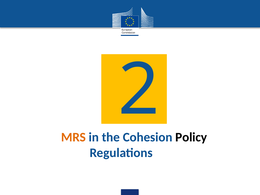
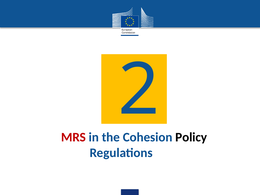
MRS colour: orange -> red (74, 137)
